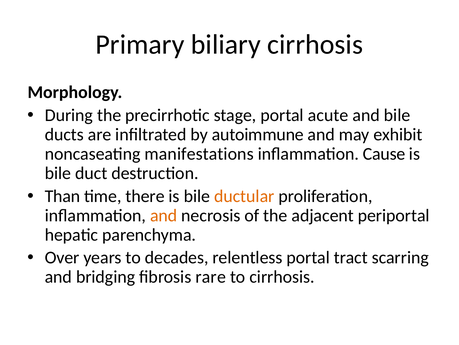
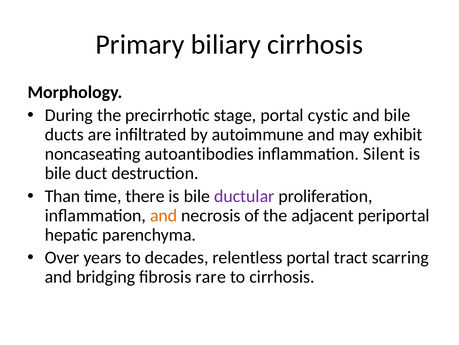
acute: acute -> cystic (328, 115)
manifestations: manifestations -> autoantibodies (199, 154)
Cause: Cause -> Silent (384, 154)
ductular colour: orange -> purple (244, 196)
